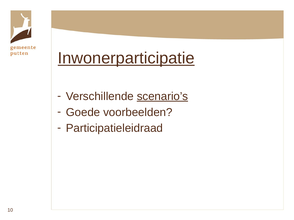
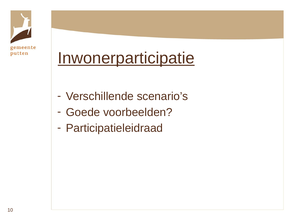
scenario’s underline: present -> none (162, 97)
